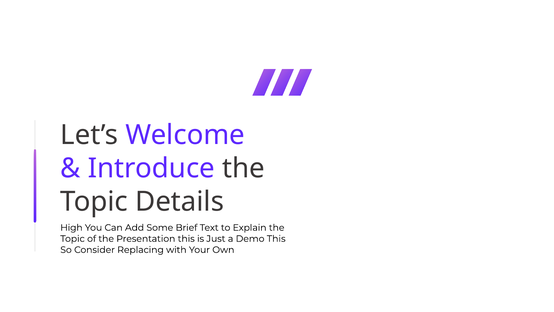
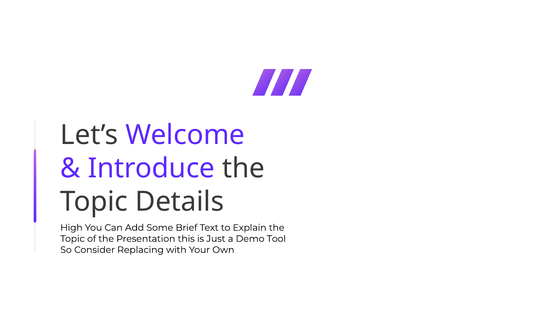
Demo This: This -> Tool (276, 238)
